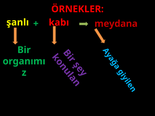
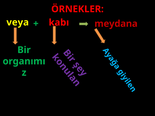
şanlı: şanlı -> veya (18, 22)
